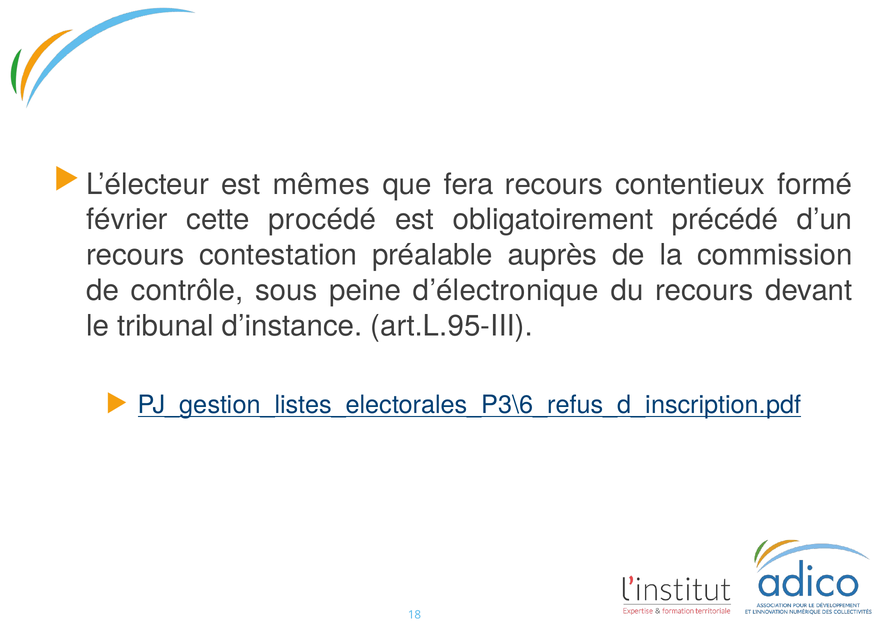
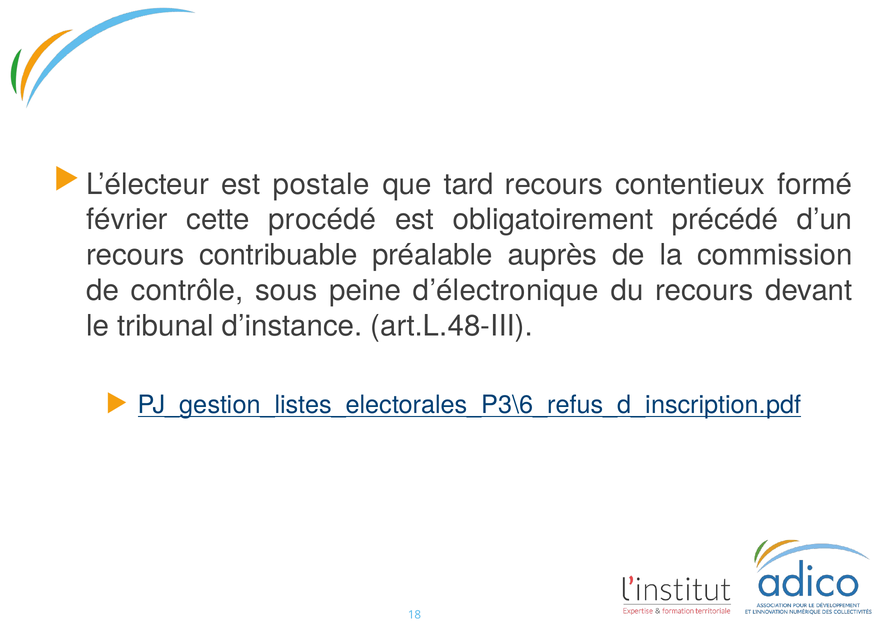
mêmes: mêmes -> postale (321, 184)
fera: fera -> tard (469, 184)
contestation: contestation -> contribuable (278, 255)
art.L.95-III: art.L.95-III -> art.L.48-III (452, 326)
